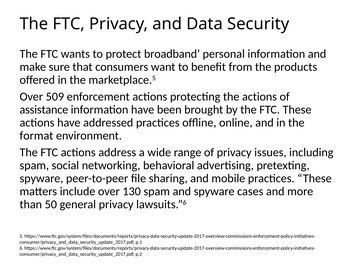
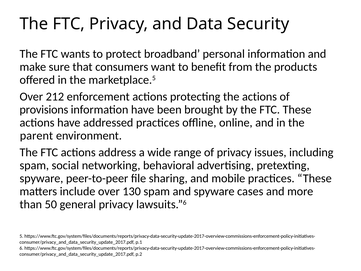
509: 509 -> 212 (55, 97)
assistance: assistance -> provisions (44, 110)
format: format -> parent (36, 136)
